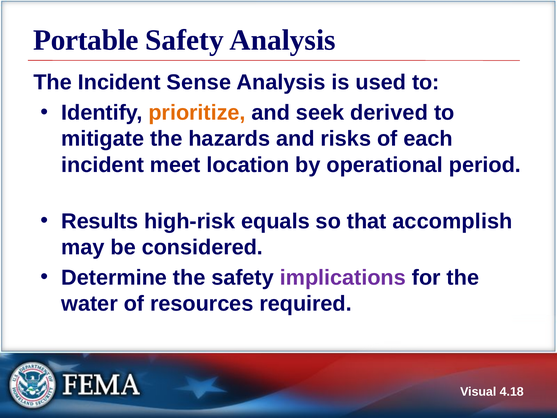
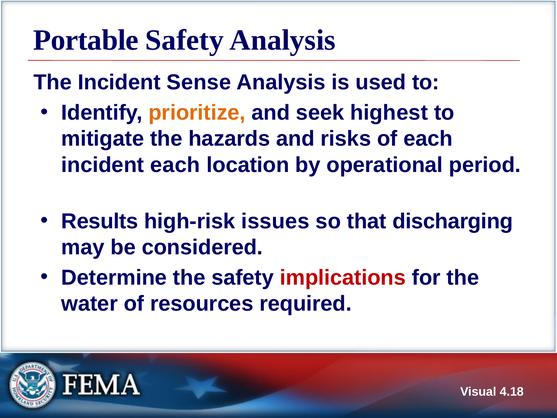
derived: derived -> highest (389, 113)
incident meet: meet -> each (175, 165)
equals: equals -> issues (275, 221)
accomplish: accomplish -> discharging (453, 221)
implications colour: purple -> red (343, 277)
